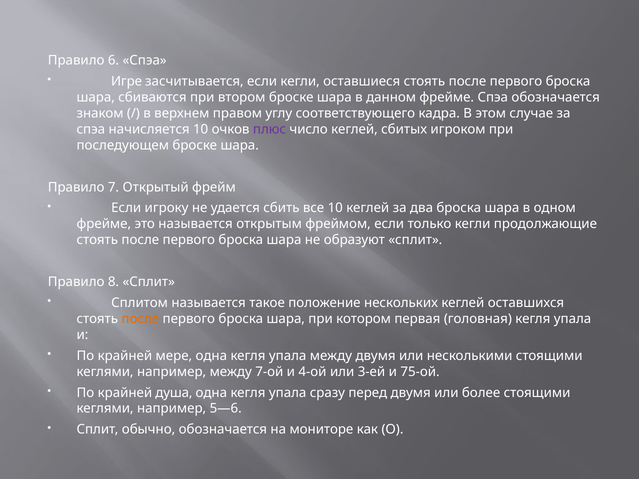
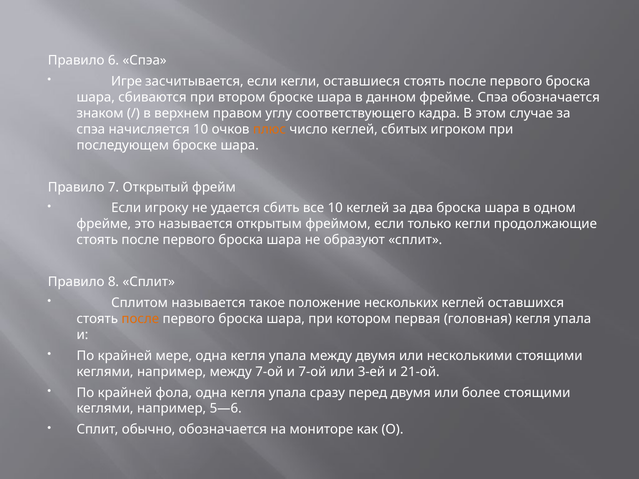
плюс colour: purple -> orange (269, 129)
и 4-ой: 4-ой -> 7-ой (312, 372)
75-ой: 75-ой -> 21-ой (420, 372)
душа: душа -> фола (174, 393)
